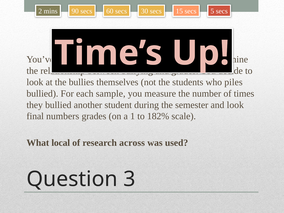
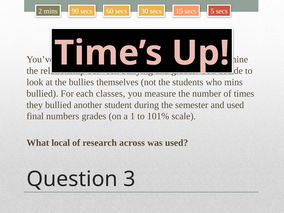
piles: piles -> mins (234, 82)
sample: sample -> classes (111, 94)
and look: look -> used (235, 105)
182%: 182% -> 101% (158, 116)
